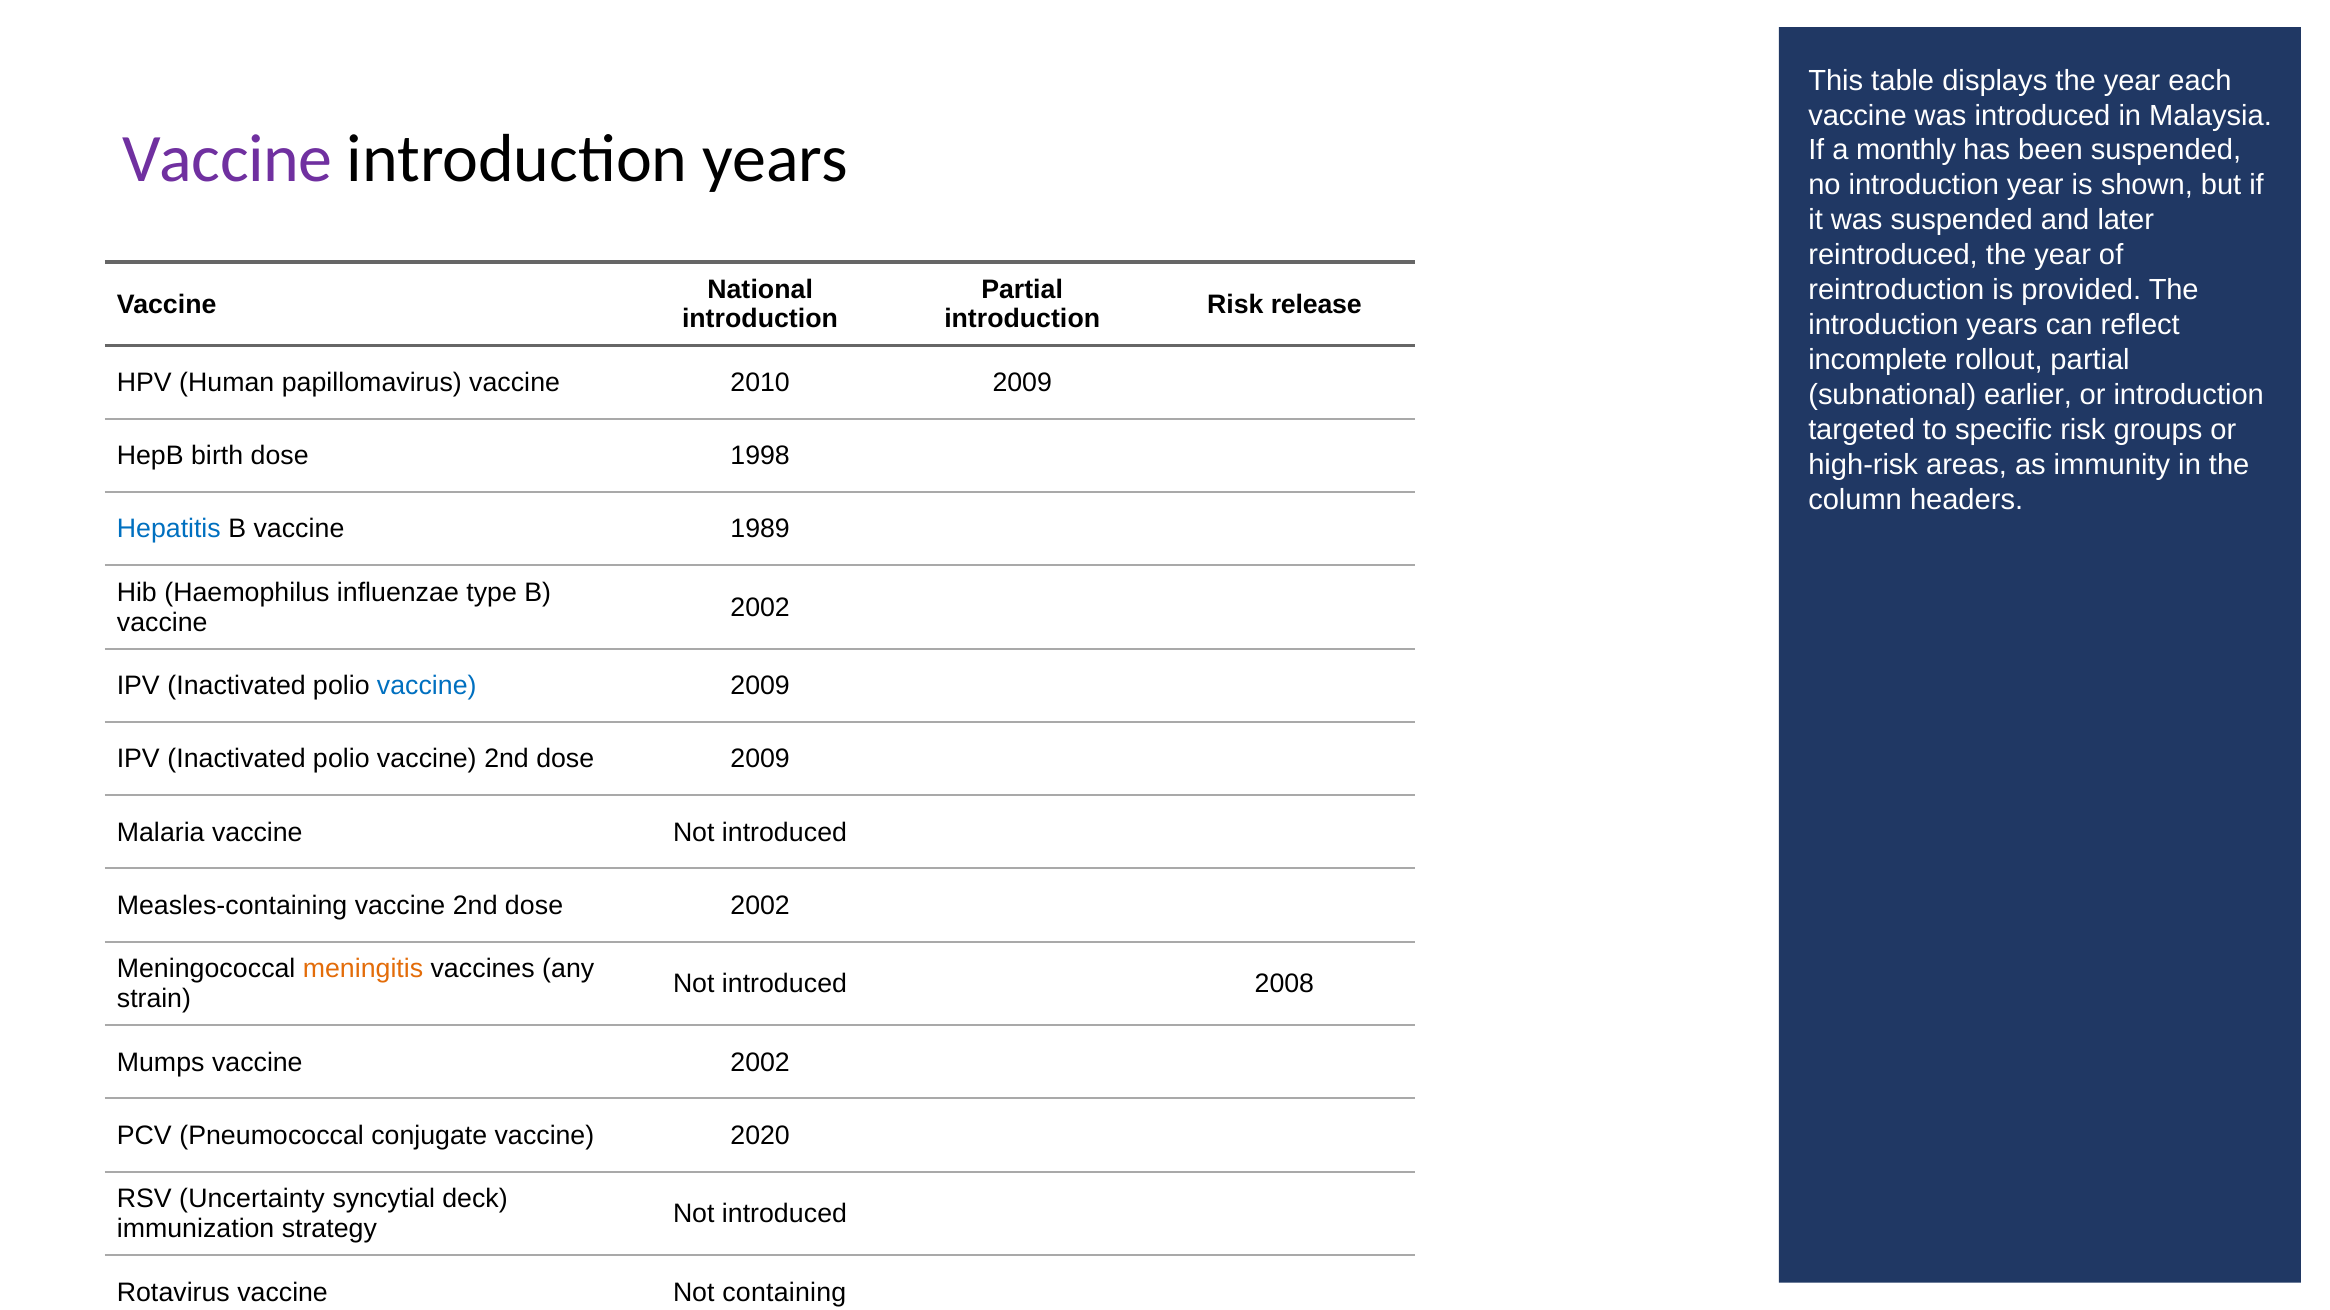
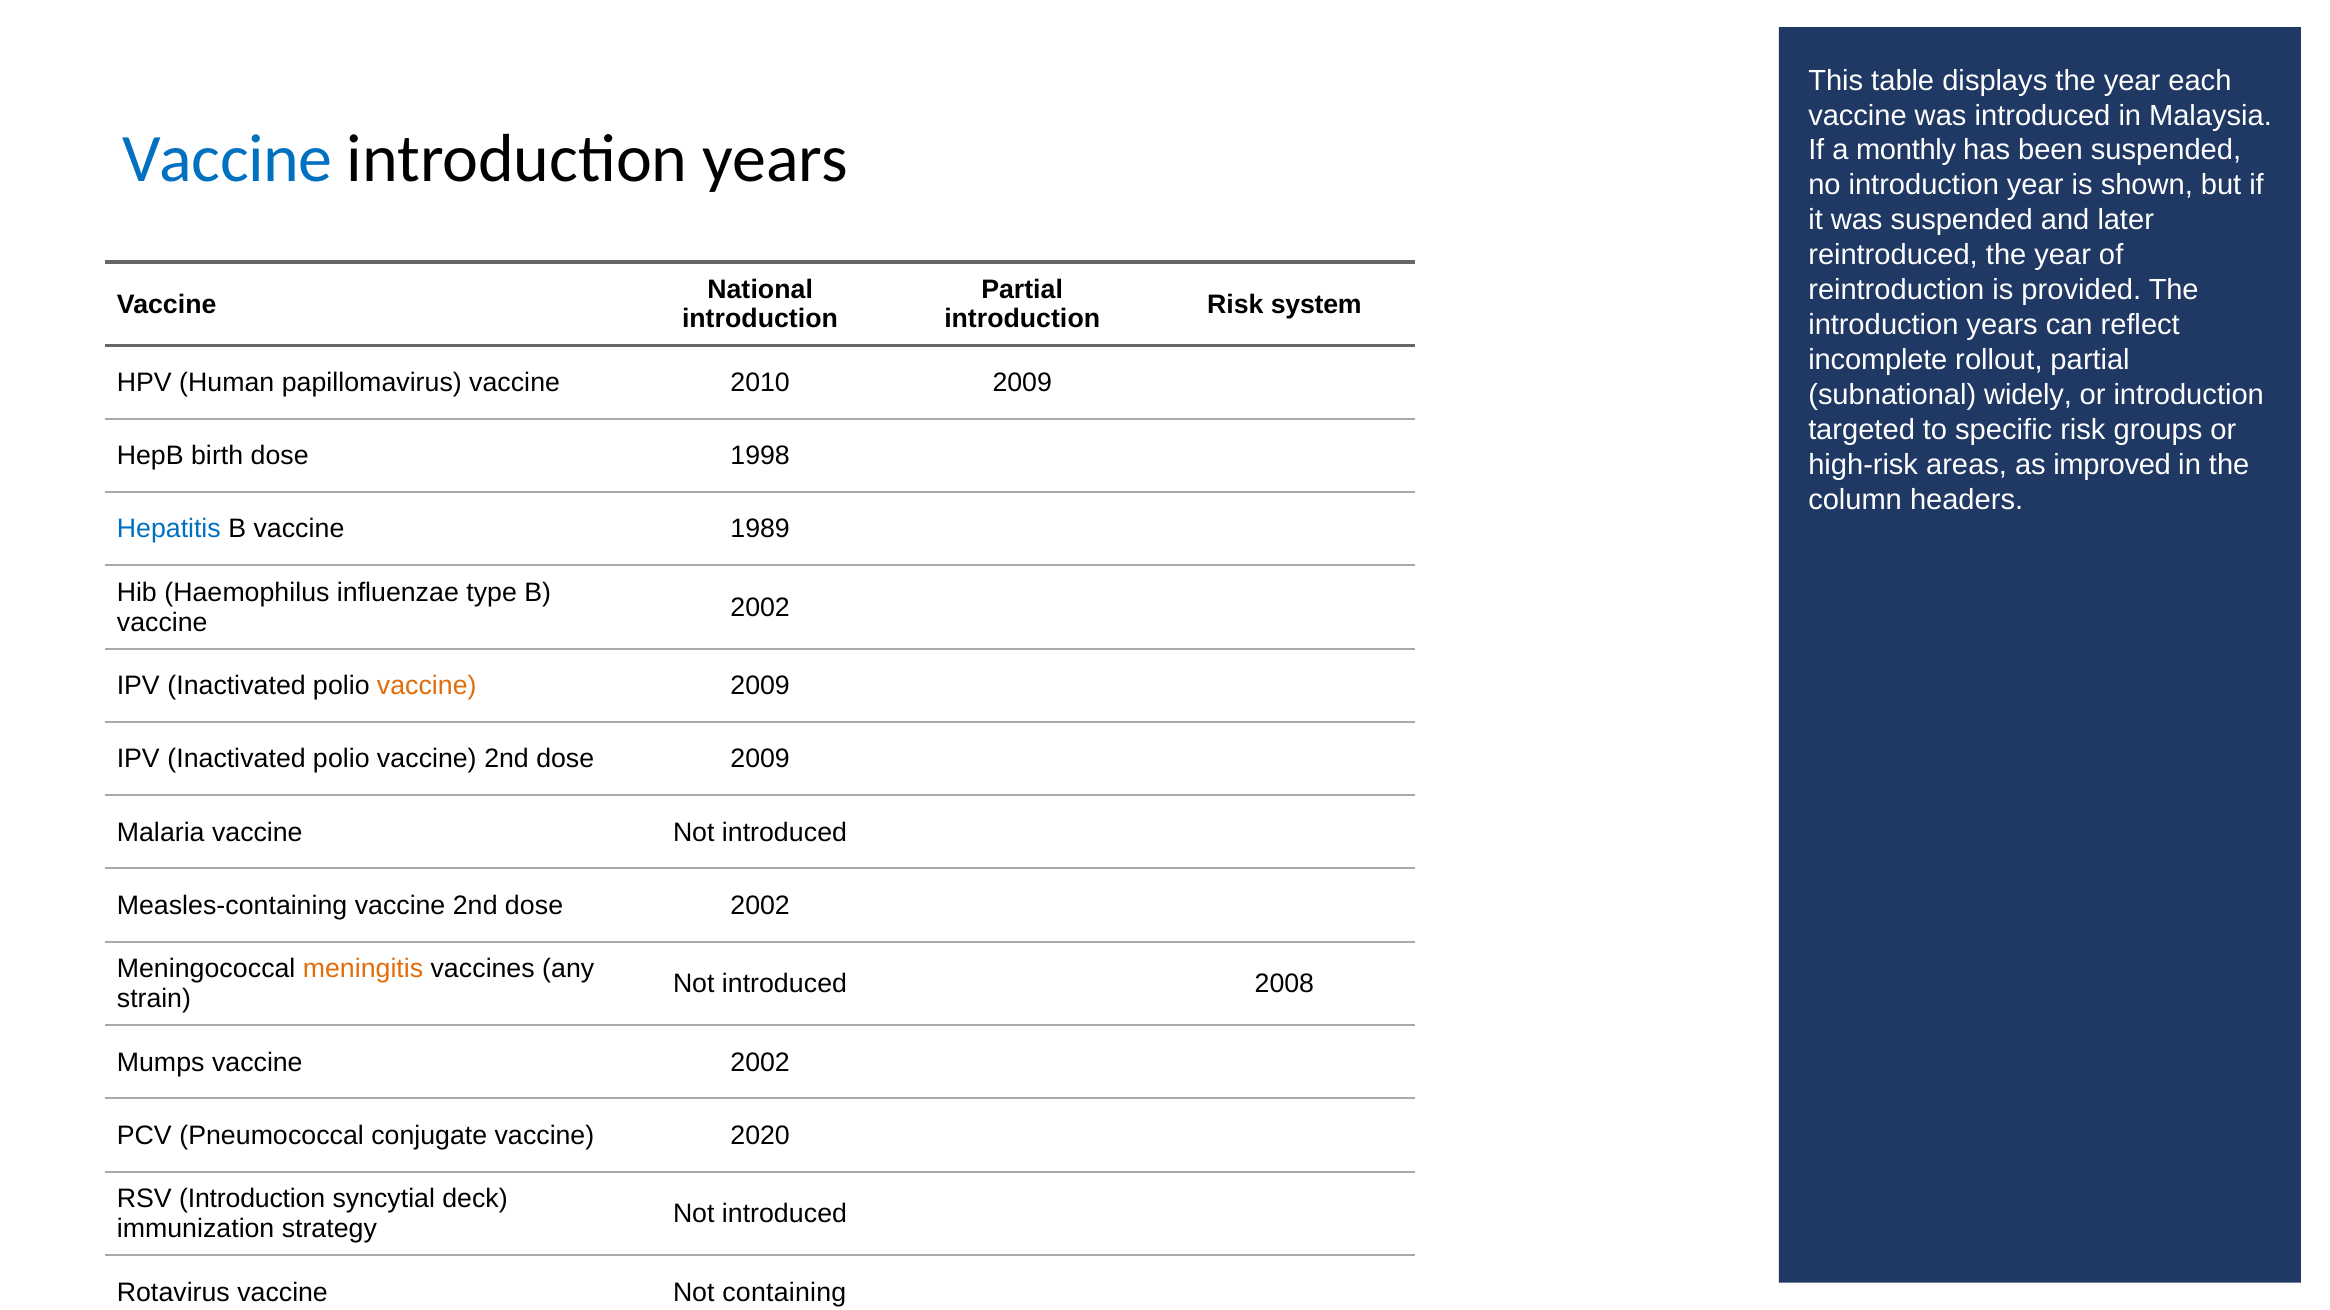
Vaccine colour: purple -> blue (227, 159)
release: release -> system (1316, 304)
earlier: earlier -> widely (2028, 395)
immunity: immunity -> improved (2112, 465)
vaccine colour: blue -> orange (427, 686)
RSV Uncertainty: Uncertainty -> Introduction (252, 1200)
